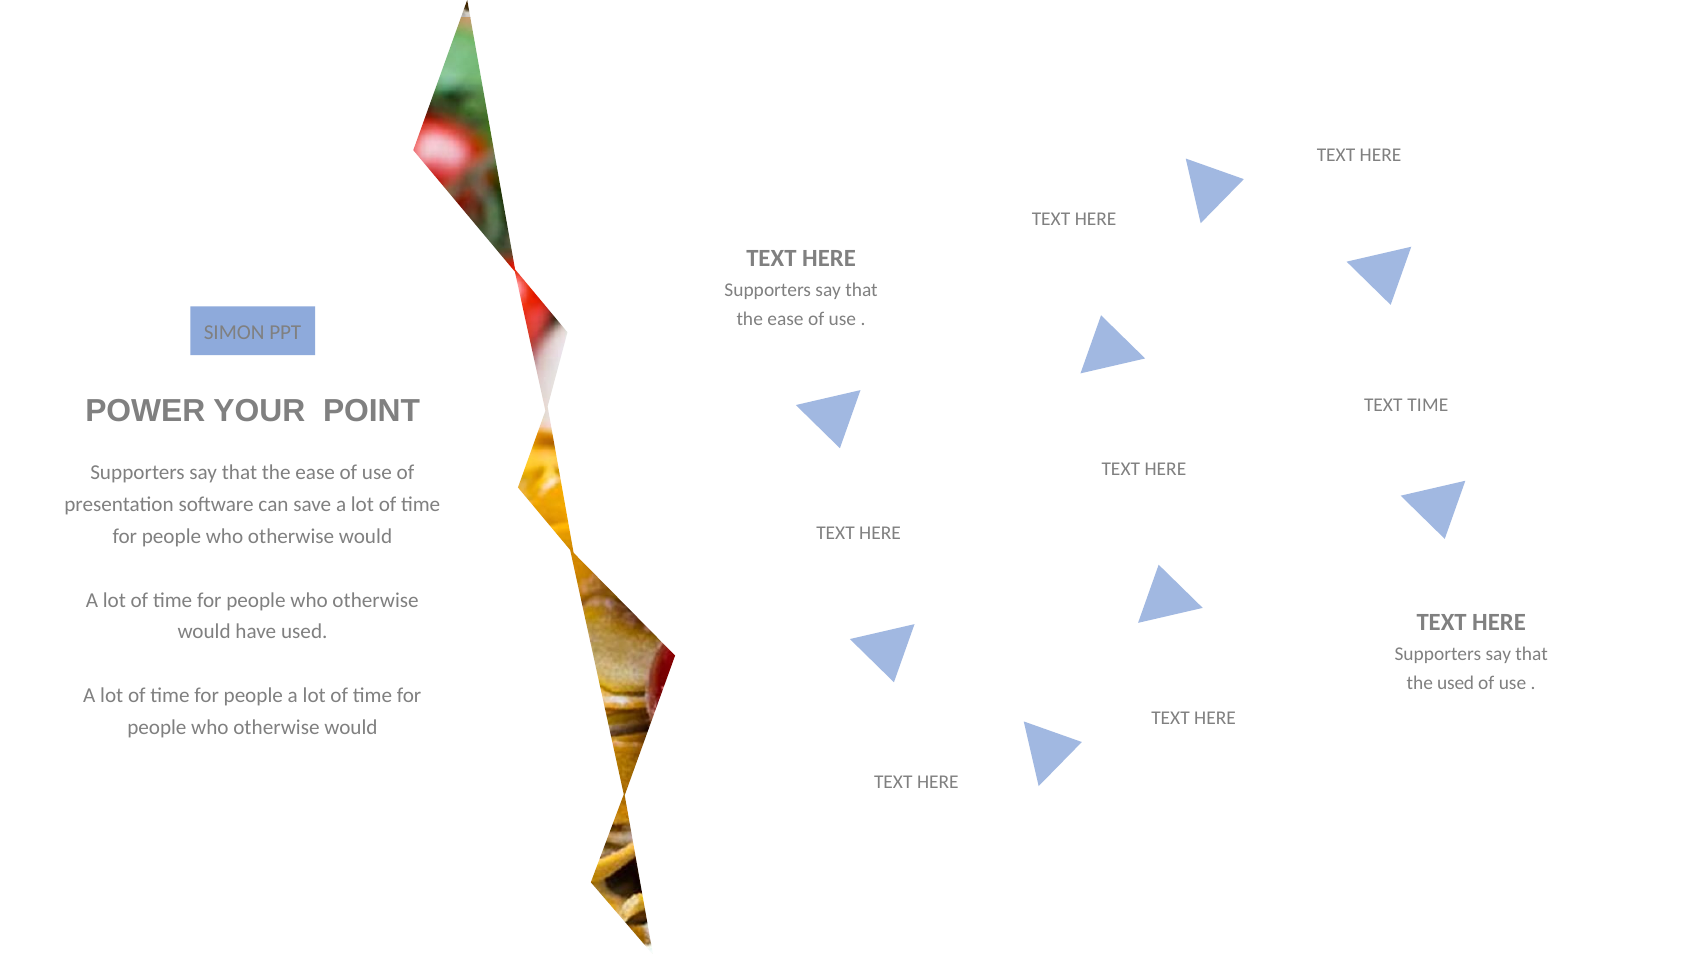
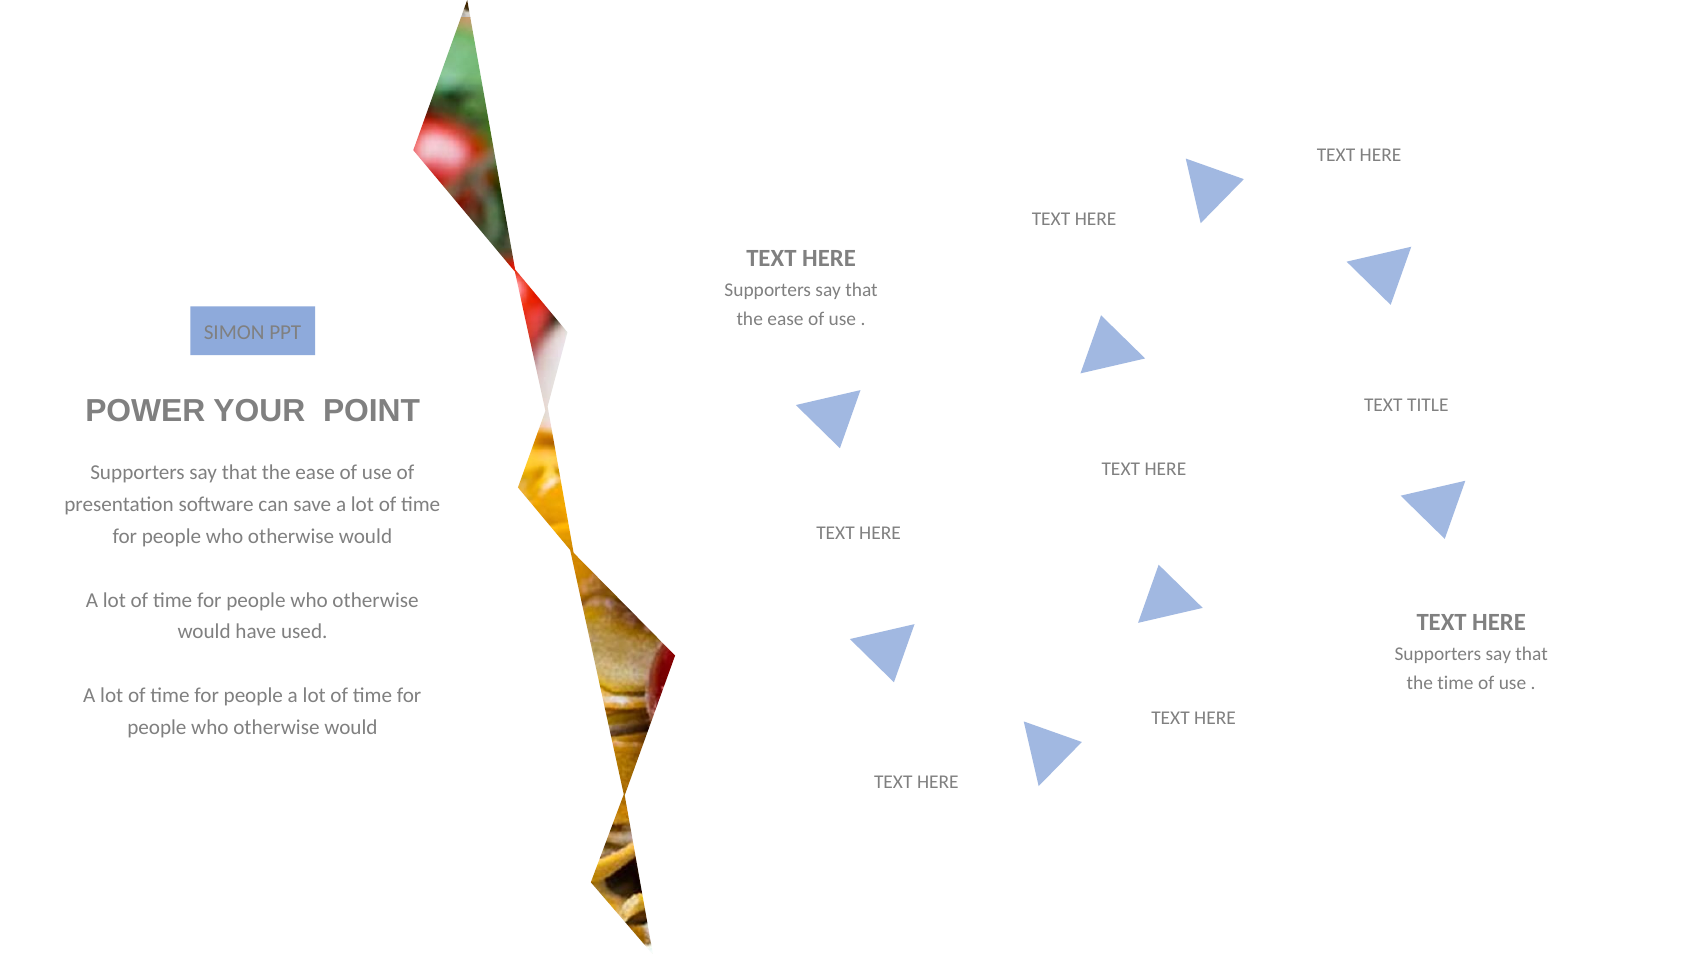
TIME: TIME -> TITLE (1428, 405)
the used: used -> time (1456, 683)
